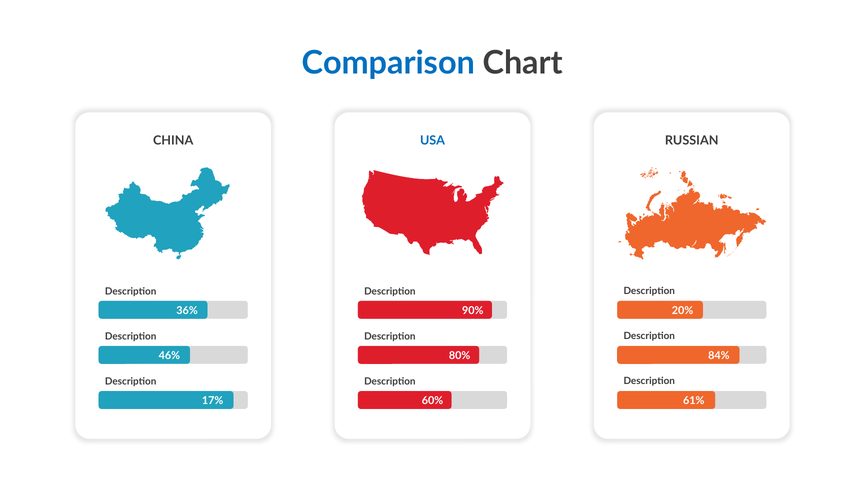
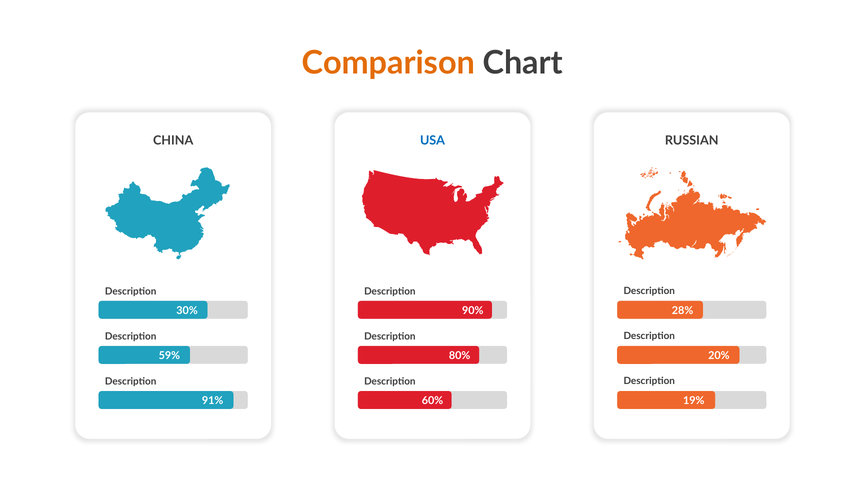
Comparison colour: blue -> orange (388, 63)
36%: 36% -> 30% (187, 310)
20%: 20% -> 28% (683, 310)
46%: 46% -> 59% (169, 355)
84%: 84% -> 20% (719, 355)
17%: 17% -> 91% (213, 400)
61%: 61% -> 19% (694, 400)
